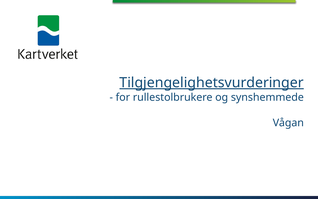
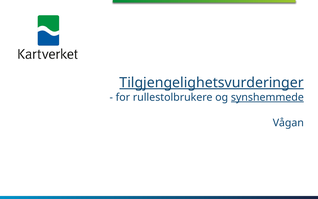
synshemmede underline: none -> present (267, 97)
